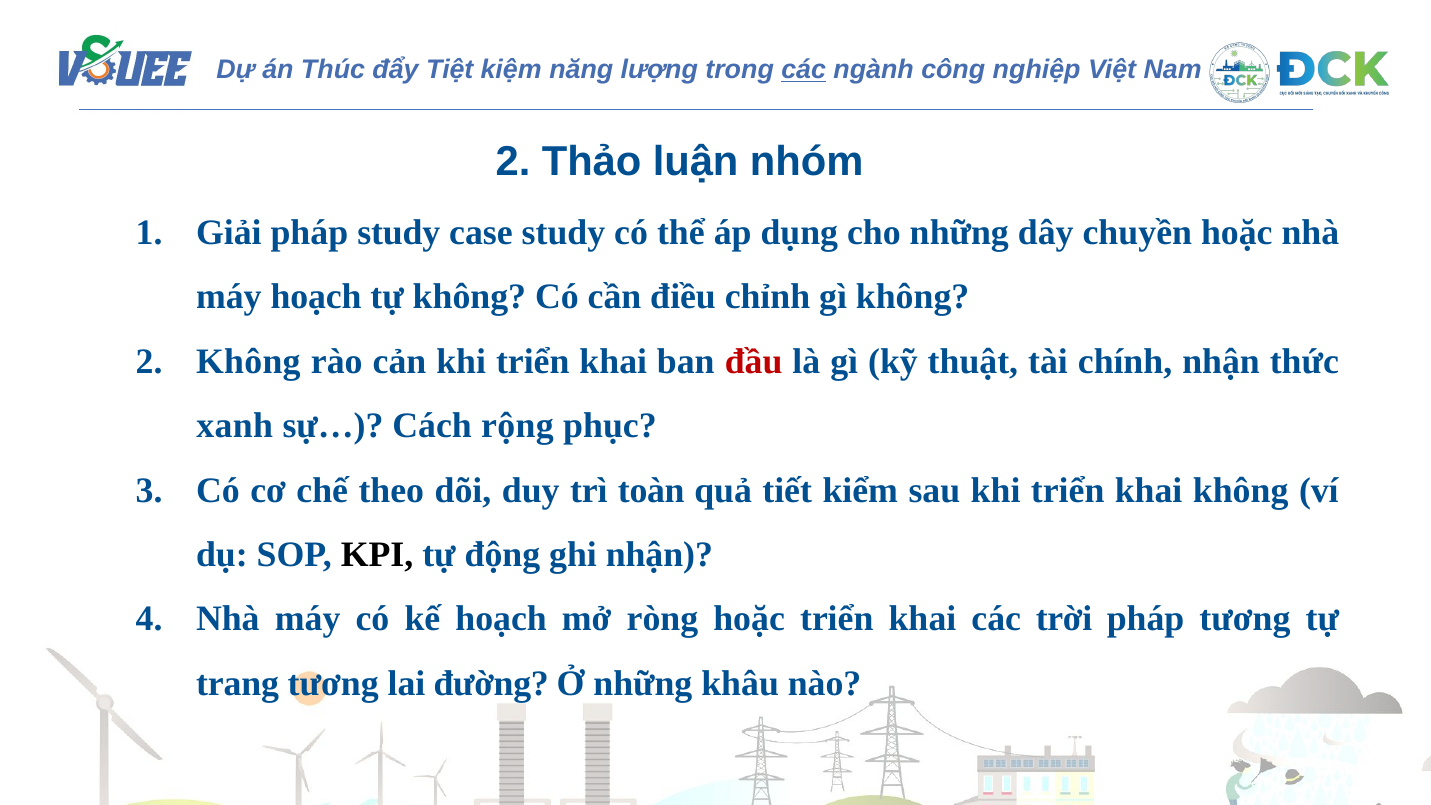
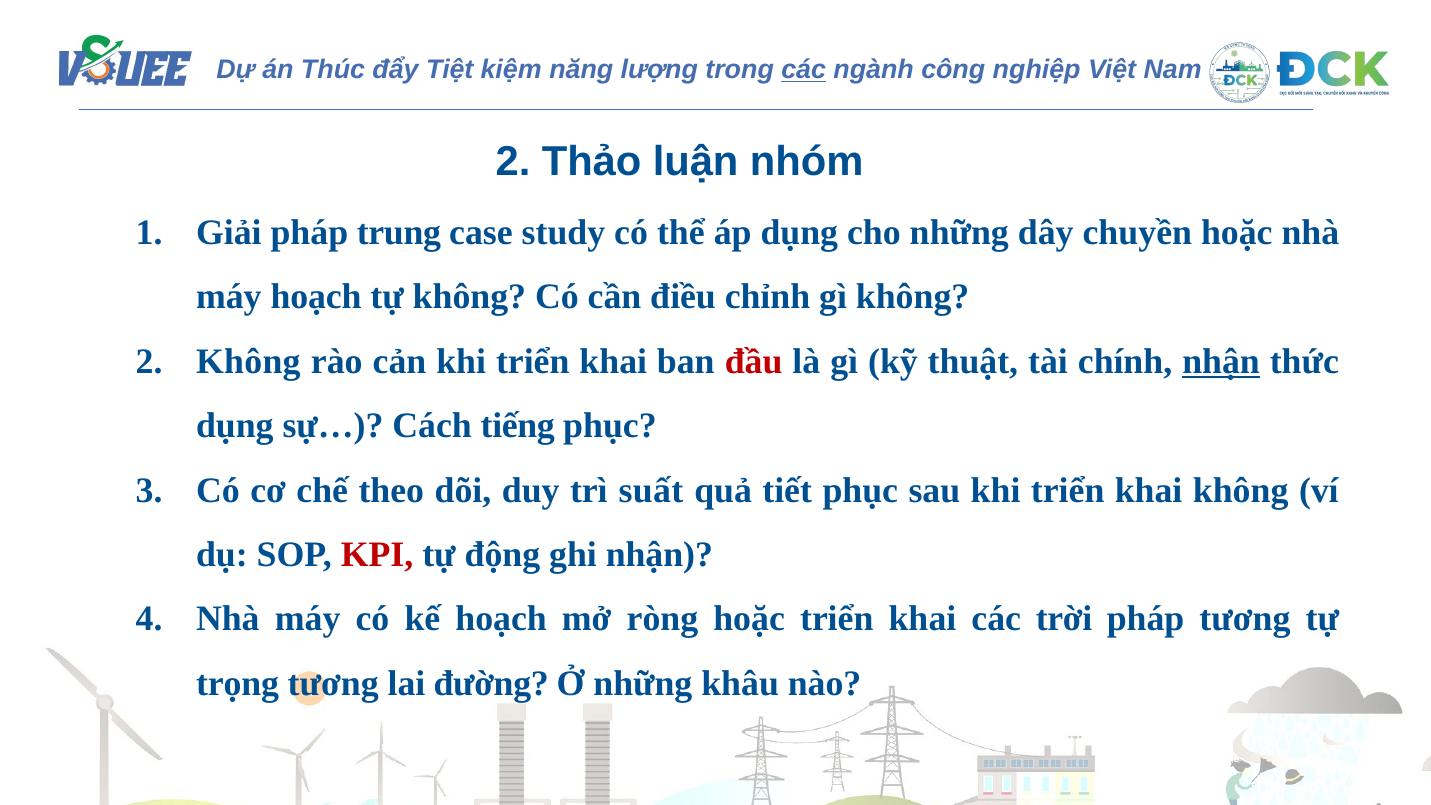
pháp study: study -> trung (399, 233)
nhận underline: none -> present (1221, 361)
xanh: xanh -> dụng (235, 426)
rộng: rộng -> tiếng (518, 426)
toàn: toàn -> suất (651, 490)
tiết kiểm: kiểm -> phục (860, 490)
KPI colour: black -> red (377, 555)
trang: trang -> trọng (237, 683)
